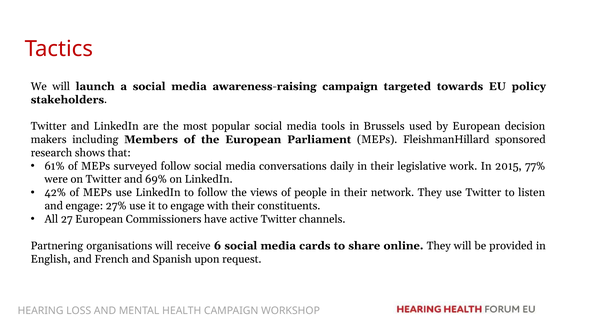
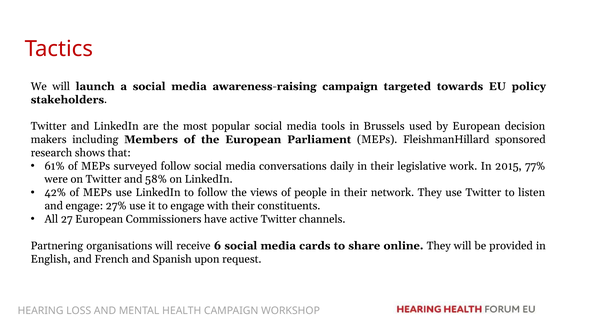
69%: 69% -> 58% (156, 179)
